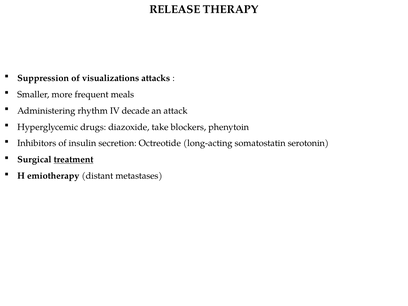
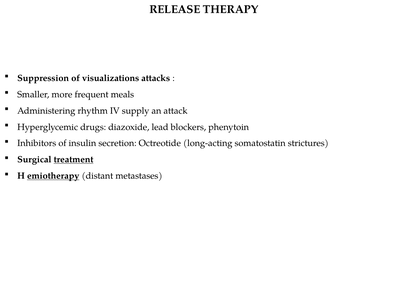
decade: decade -> supply (136, 111)
take: take -> lead (160, 127)
serotonin: serotonin -> strictures (308, 143)
emiotherapy underline: none -> present (53, 176)
